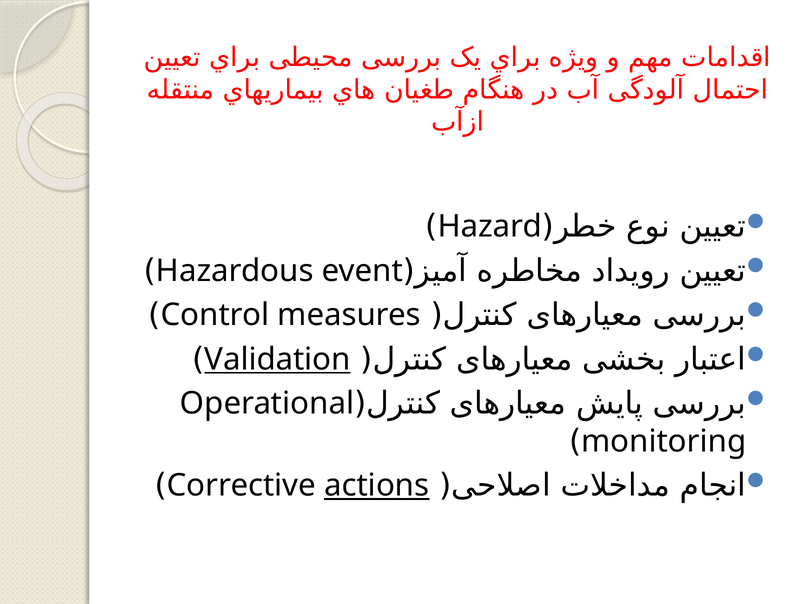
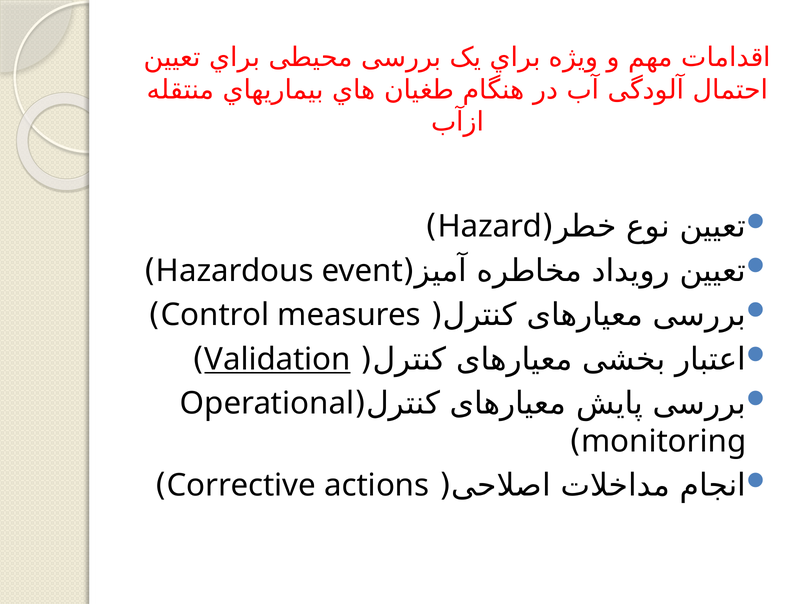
actions underline: present -> none (377, 485)
